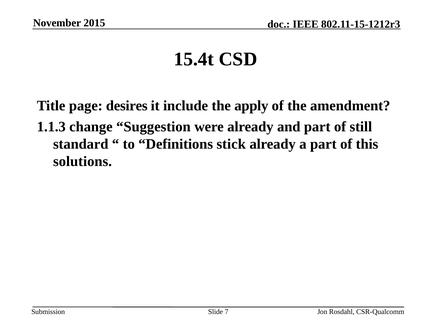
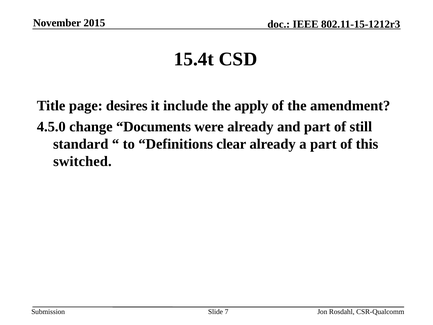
1.1.3: 1.1.3 -> 4.5.0 (51, 127)
Suggestion: Suggestion -> Documents (154, 127)
stick: stick -> clear (231, 144)
solutions: solutions -> switched (82, 161)
